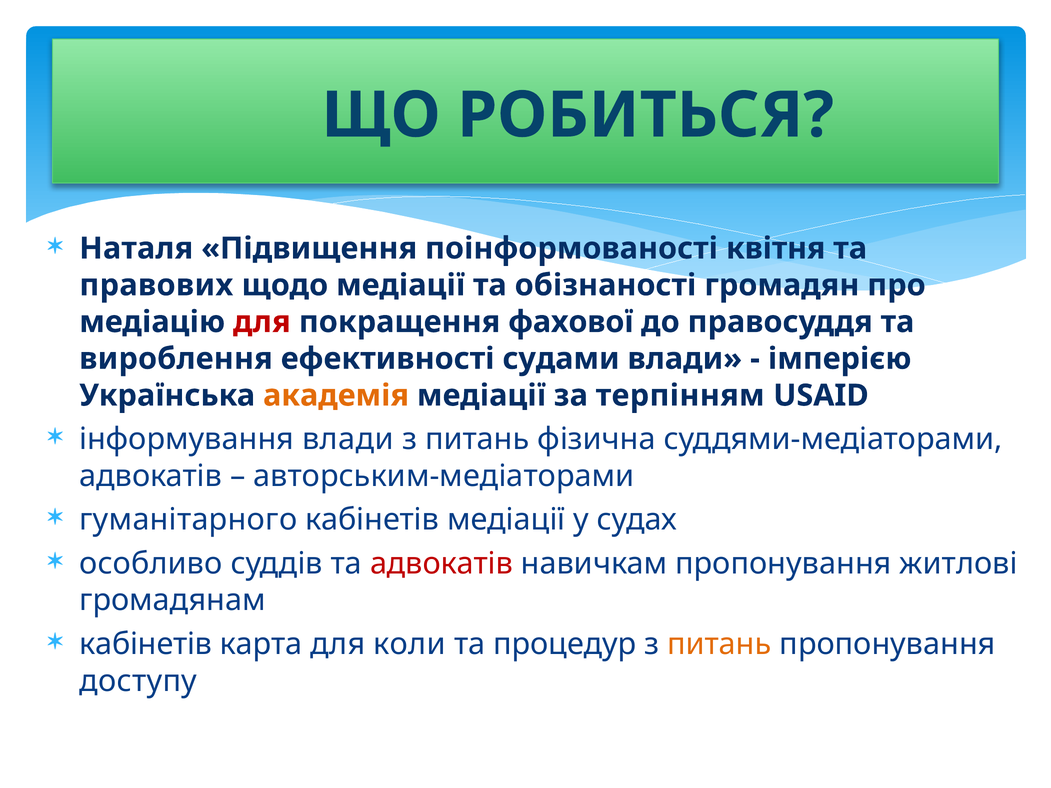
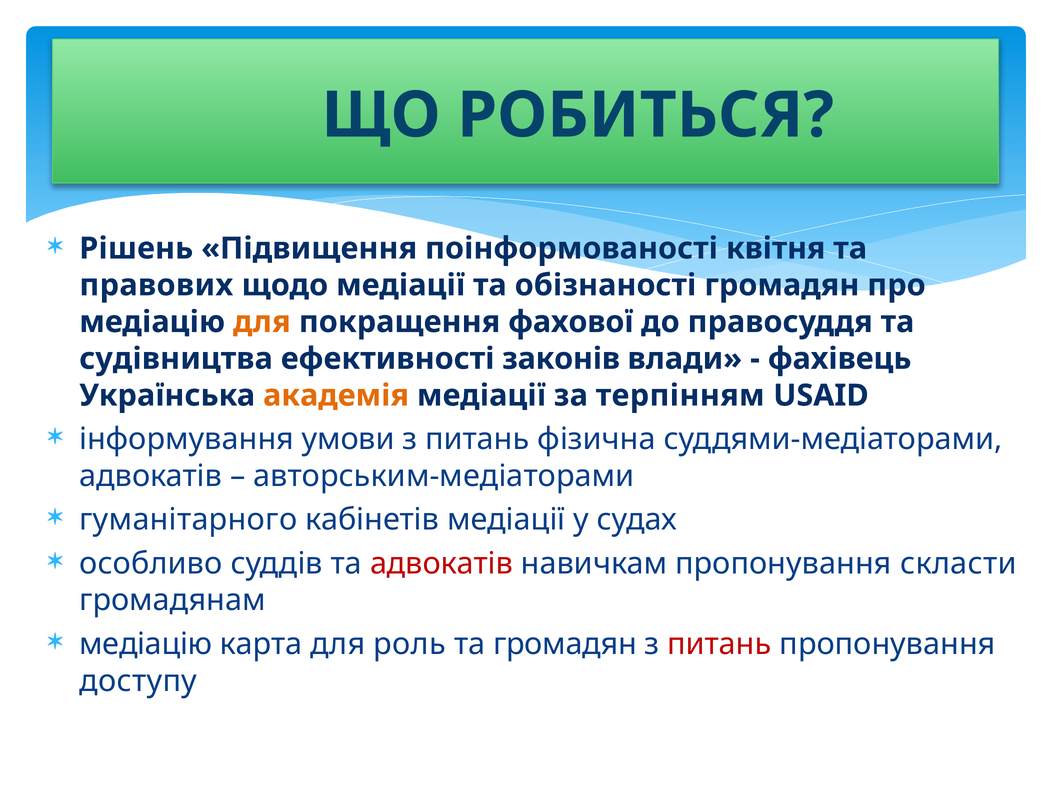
Наталя: Наталя -> Рішень (136, 248)
для colour: red -> orange (262, 322)
вироблення: вироблення -> судівництва (176, 359)
судами: судами -> законів (561, 359)
імперією: імперією -> фахівець (840, 359)
інформування влади: влади -> умови (348, 439)
житлові: житлові -> скласти (958, 564)
кабінетів: кабінетів -> медіацію (146, 644)
коли: коли -> роль (410, 644)
та процедур: процедур -> громадян (565, 644)
питань colour: orange -> red (719, 644)
